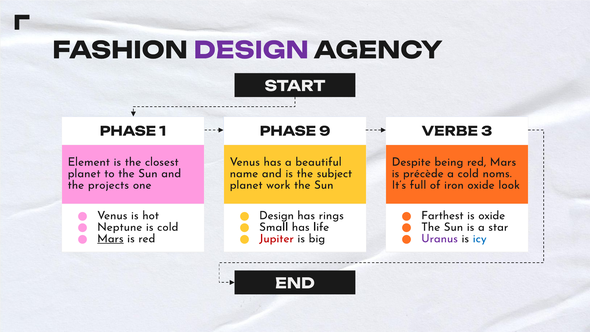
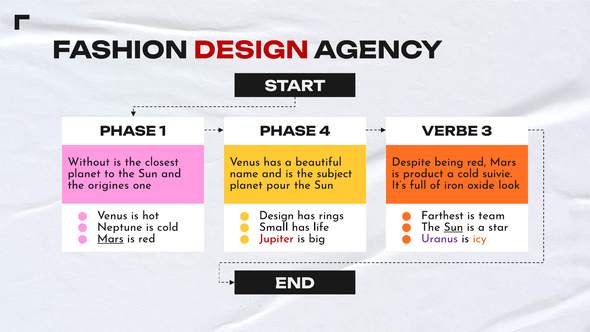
DESIGN colour: purple -> red (251, 51)
9: 9 -> 4 (325, 131)
Element: Element -> Without (89, 162)
précède: précède -> product (423, 173)
noms: noms -> suivie (497, 173)
projects: projects -> origines (108, 185)
work: work -> pour (278, 185)
is oxide: oxide -> team (492, 215)
Sun underline: none -> present (453, 227)
icy colour: blue -> orange (480, 238)
